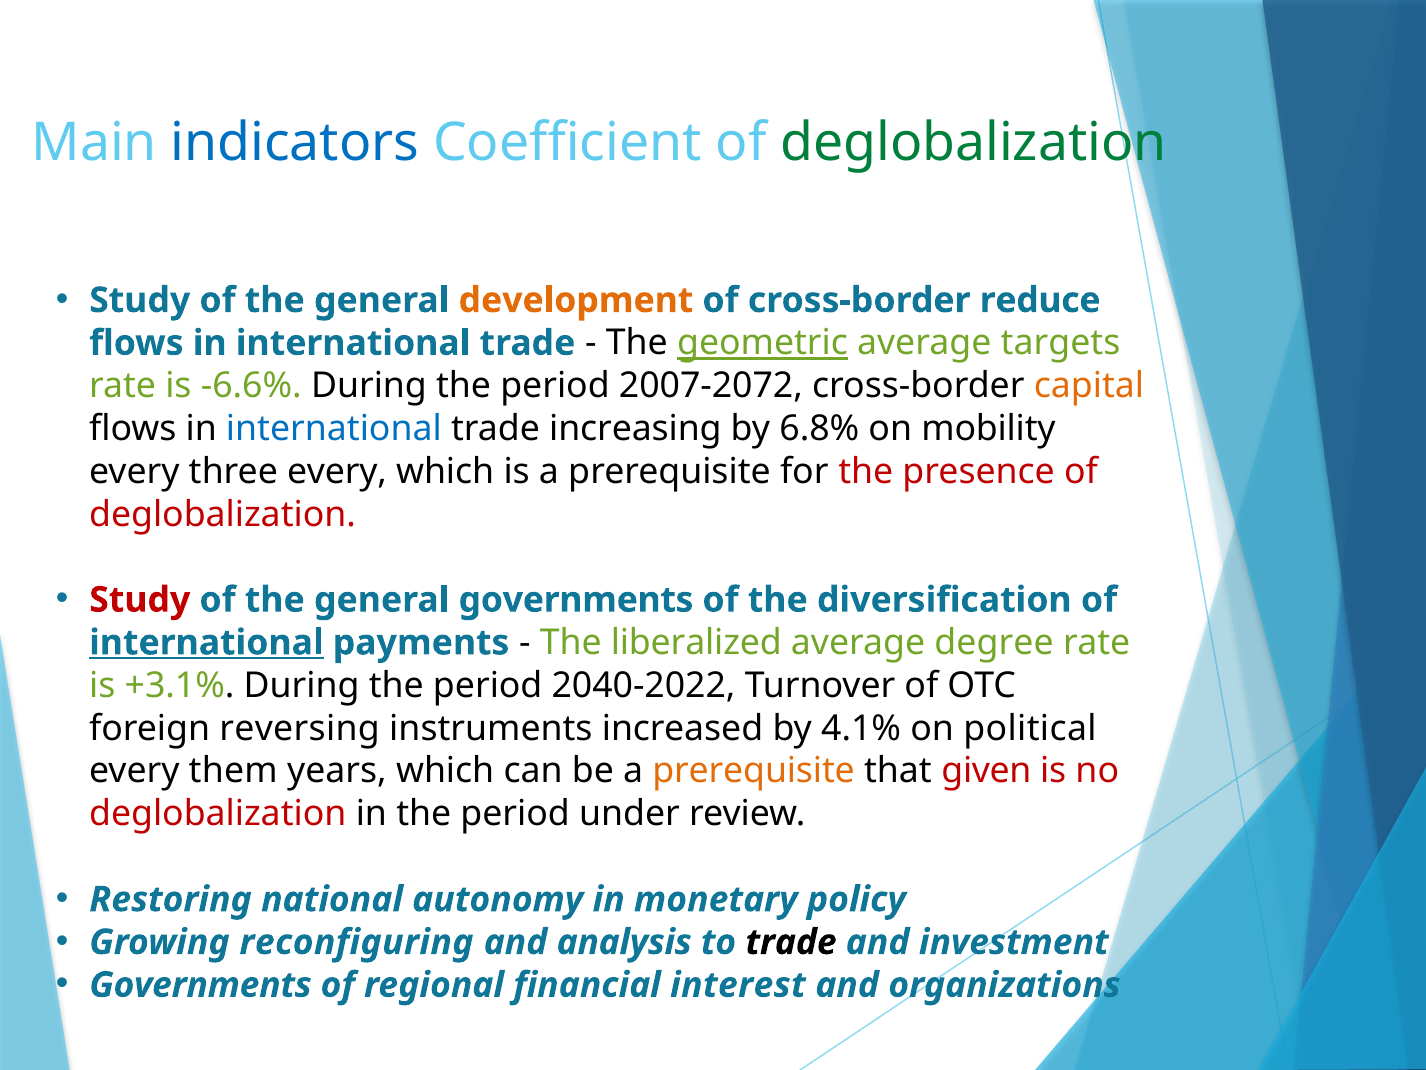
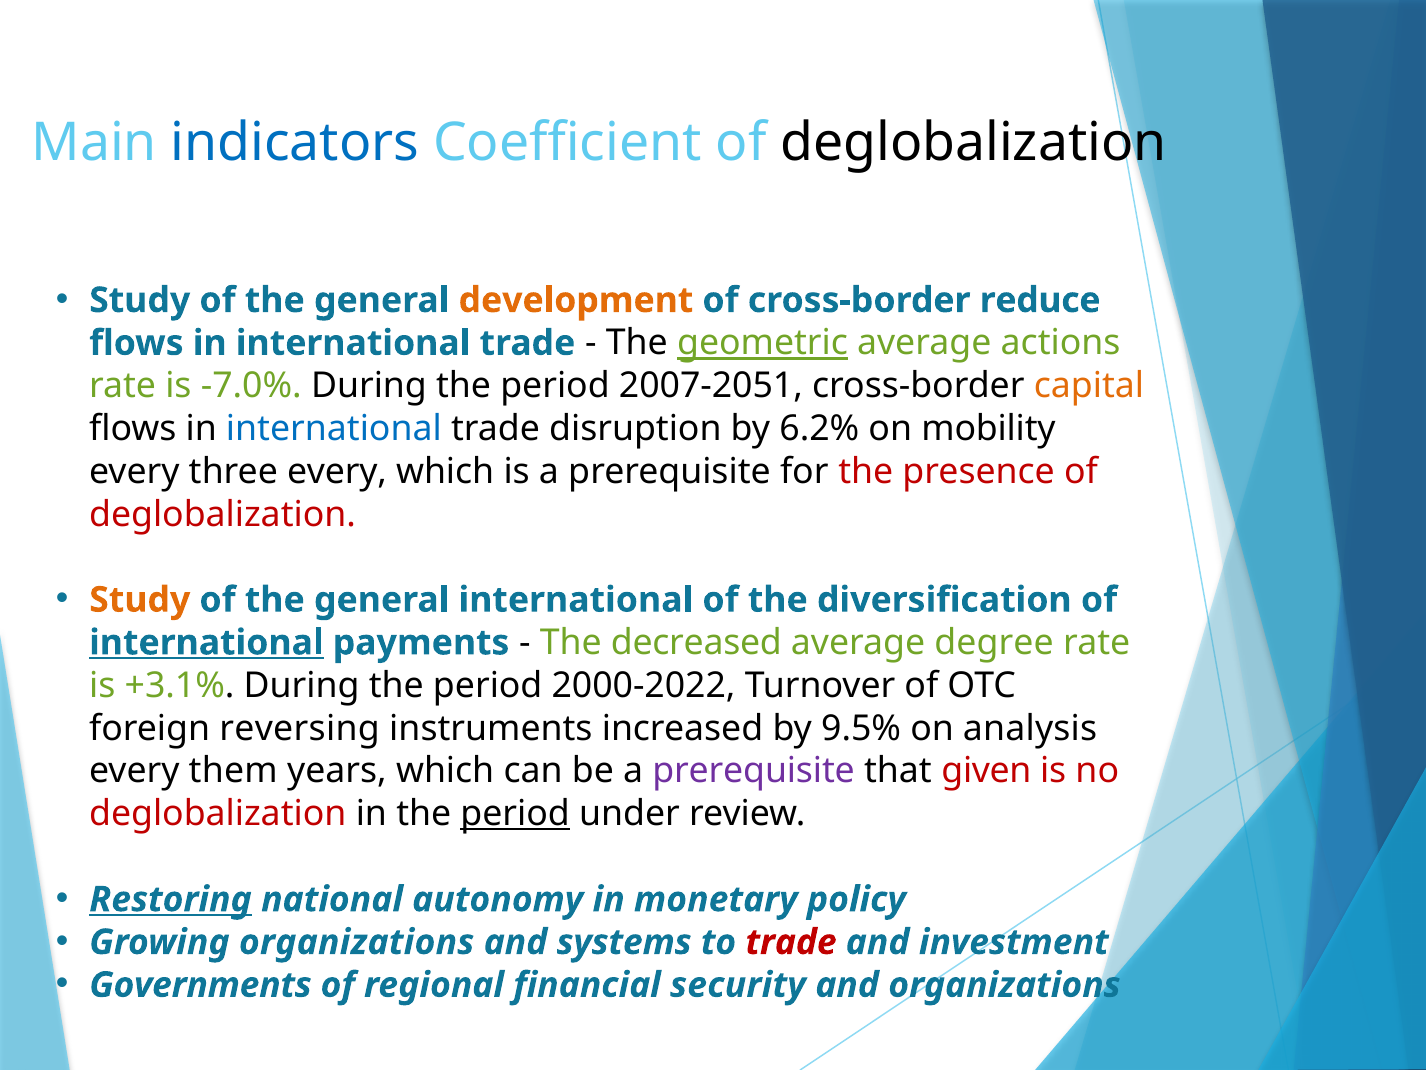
deglobalization colour: green -> black (973, 142)
targets: targets -> actions (1061, 343)
-6.6%: -6.6% -> -7.0% (251, 386)
2007-2072: 2007-2072 -> 2007-2051 (711, 386)
increasing: increasing -> disruption (635, 428)
6.8%: 6.8% -> 6.2% (819, 428)
Study colour: red -> orange (140, 600)
general governments: governments -> international (576, 600)
liberalized: liberalized -> decreased (696, 642)
2040-2022: 2040-2022 -> 2000-2022 (644, 685)
4.1%: 4.1% -> 9.5% (861, 728)
political: political -> analysis (1030, 728)
prerequisite colour: orange -> purple (754, 771)
period underline: none -> present (515, 814)
Restoring underline: none -> present (171, 899)
Growing reconfiguring: reconfiguring -> organizations (357, 942)
analysis: analysis -> systems (624, 942)
trade colour: black -> red (791, 942)
interest: interest -> security (738, 985)
